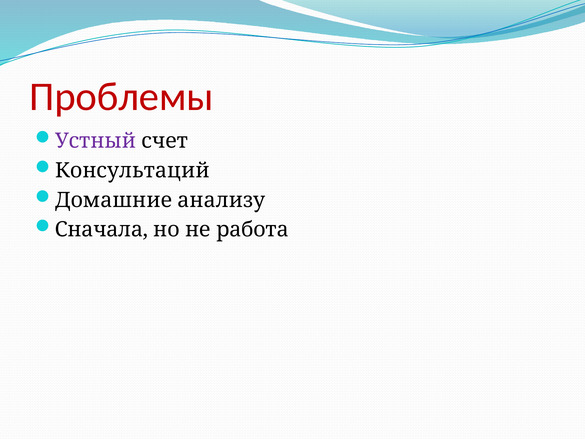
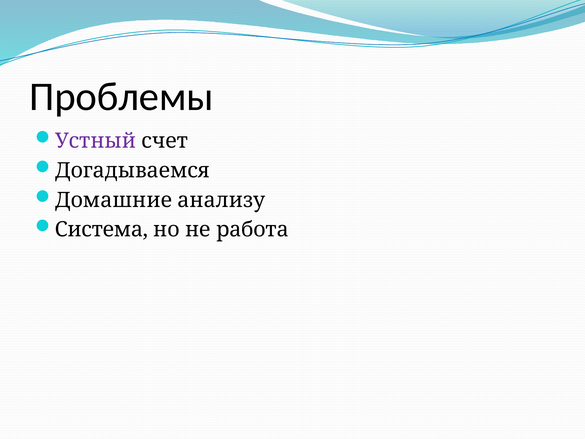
Проблемы colour: red -> black (121, 97)
Консультаций: Консультаций -> Догадываемся (133, 170)
Сначала: Сначала -> Система (101, 229)
